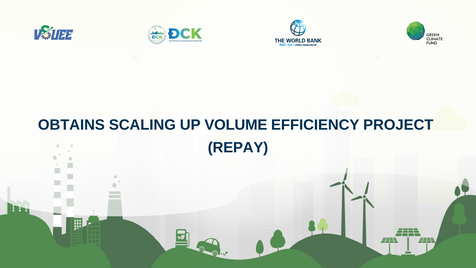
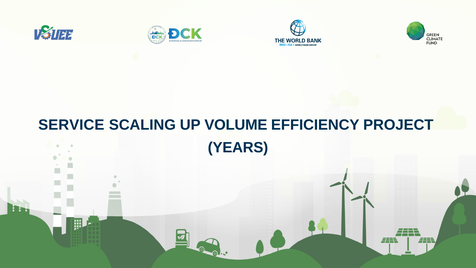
OBTAINS: OBTAINS -> SERVICE (71, 125)
REPAY: REPAY -> YEARS (238, 148)
